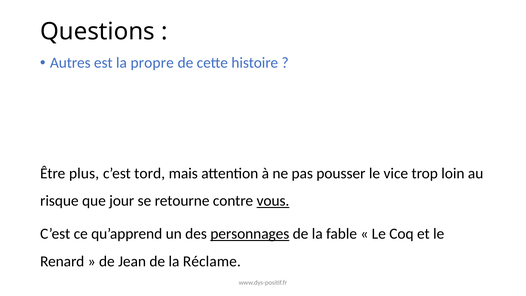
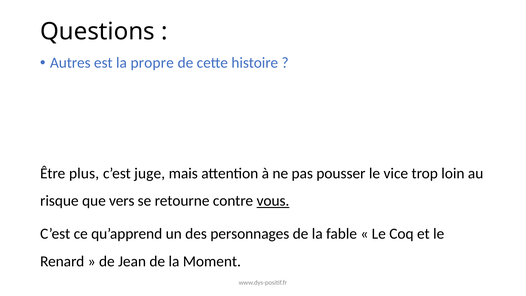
tord: tord -> juge (150, 173)
jour: jour -> vers (122, 201)
personnages underline: present -> none (250, 234)
Réclame: Réclame -> Moment (212, 261)
